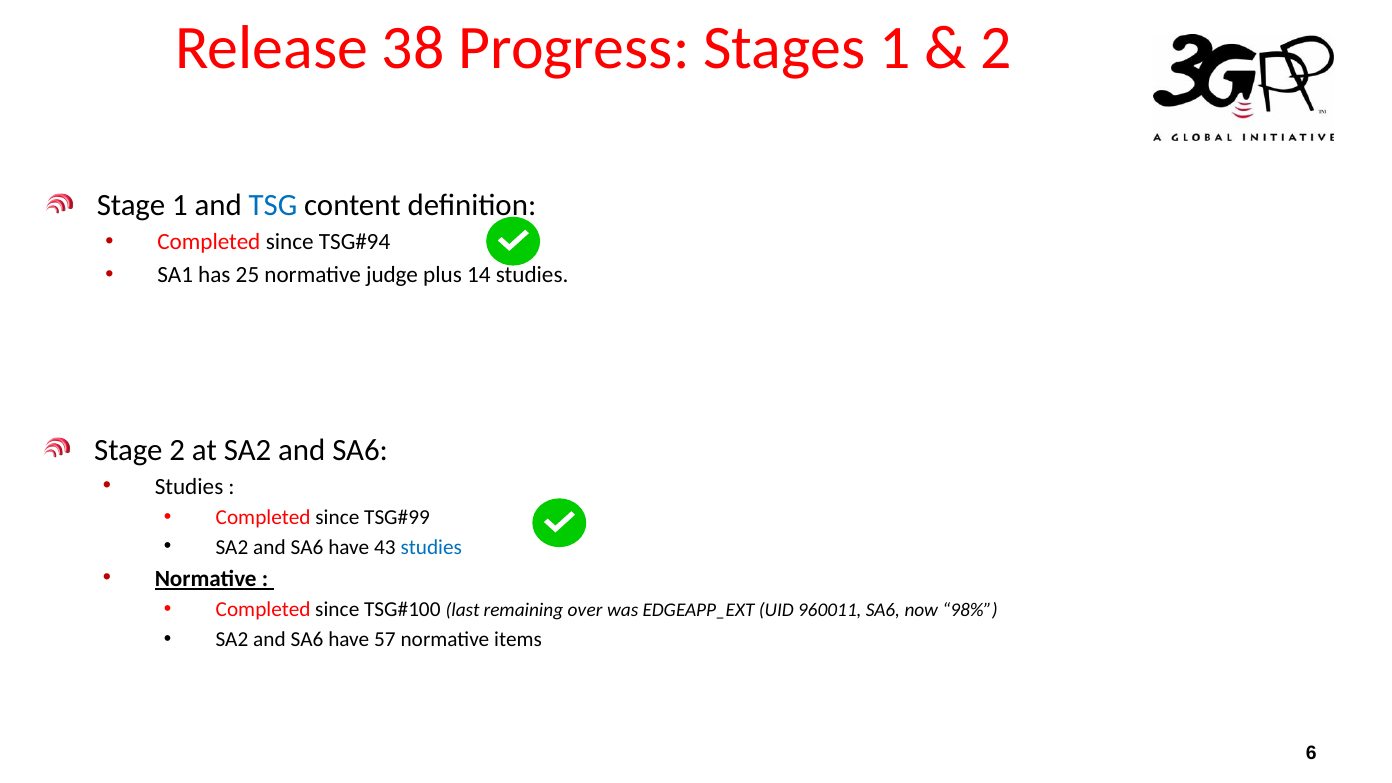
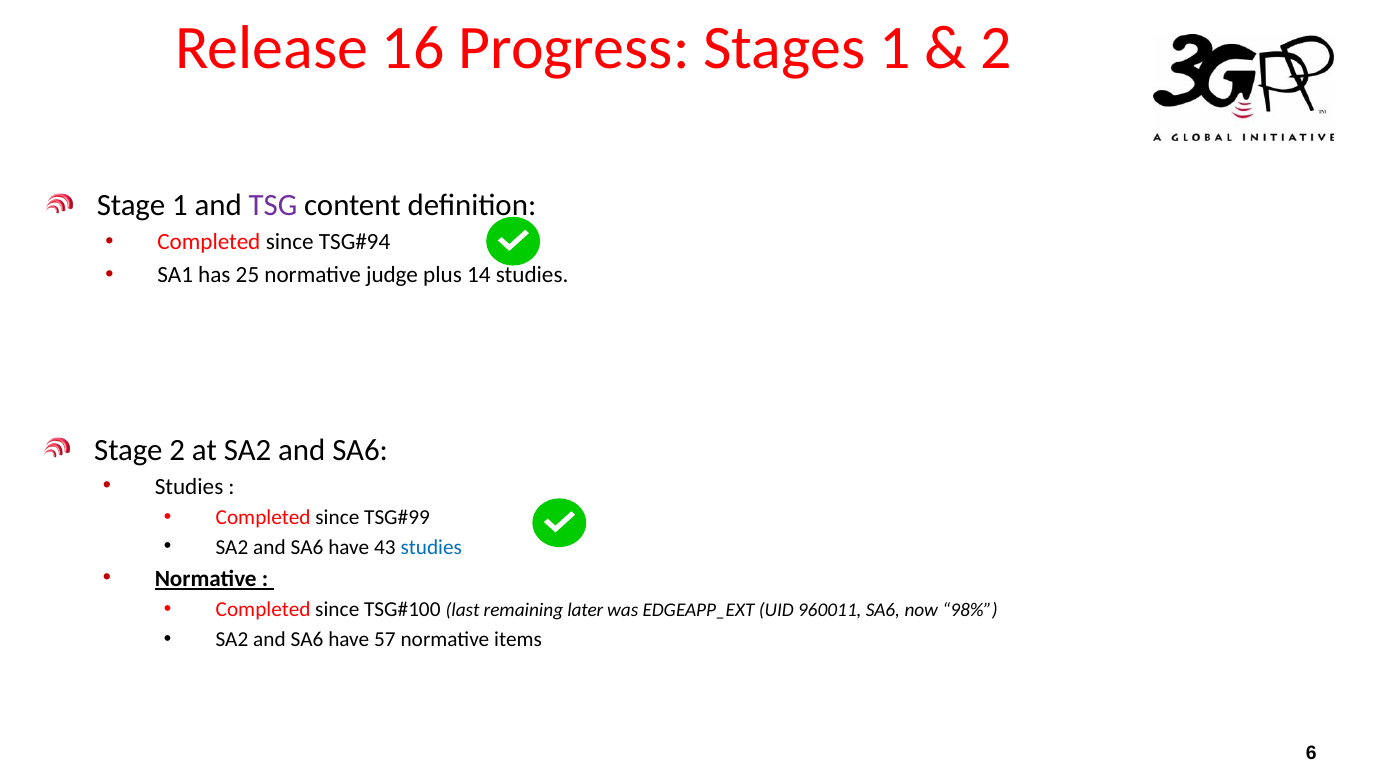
38: 38 -> 16 (413, 48)
TSG colour: blue -> purple (273, 206)
over: over -> later (585, 610)
